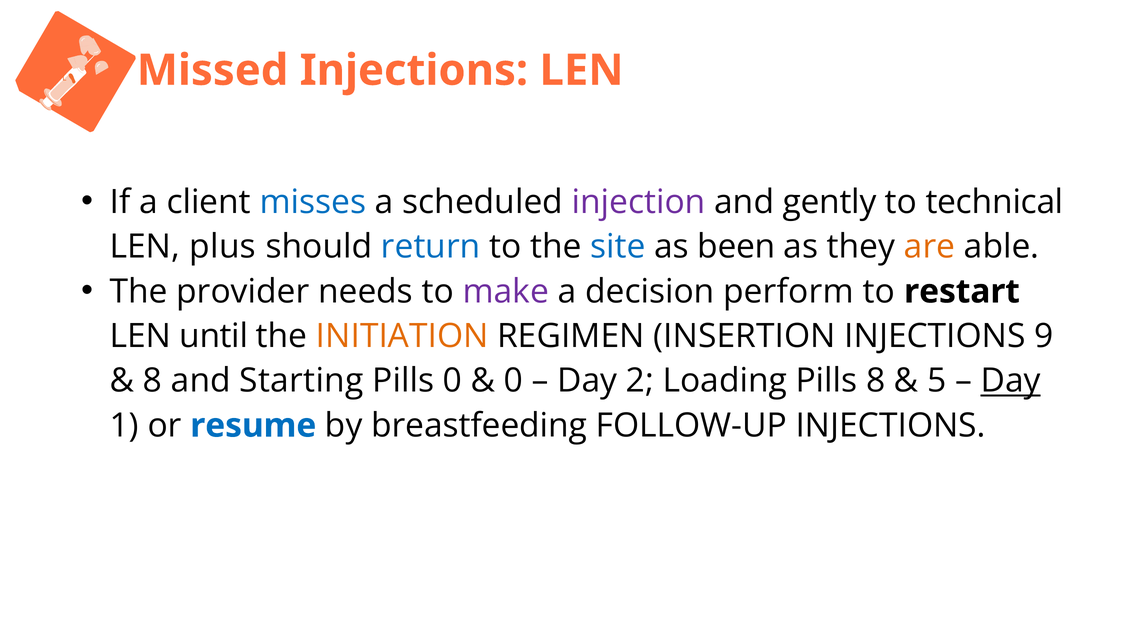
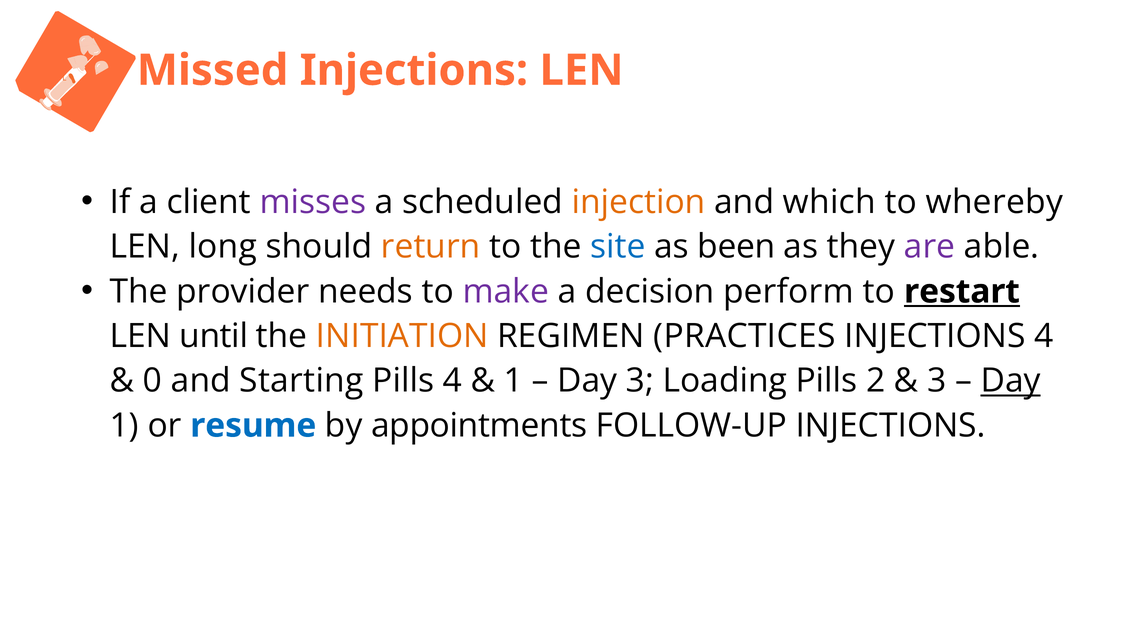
misses colour: blue -> purple (313, 202)
injection colour: purple -> orange (639, 202)
gently: gently -> which (829, 202)
technical: technical -> whereby (994, 202)
plus: plus -> long (223, 247)
return colour: blue -> orange (431, 247)
are colour: orange -> purple (929, 247)
restart underline: none -> present (962, 292)
INSERTION: INSERTION -> PRACTICES (744, 336)
INJECTIONS 9: 9 -> 4 (1044, 336)
8: 8 -> 0 (153, 381)
Pills 0: 0 -> 4 (452, 381)
0: 0 -> 1 (514, 381)
Day 2: 2 -> 3 (640, 381)
Pills 8: 8 -> 2 (876, 381)
5: 5 -> 3 (937, 381)
breastfeeding: breastfeeding -> appointments (479, 426)
